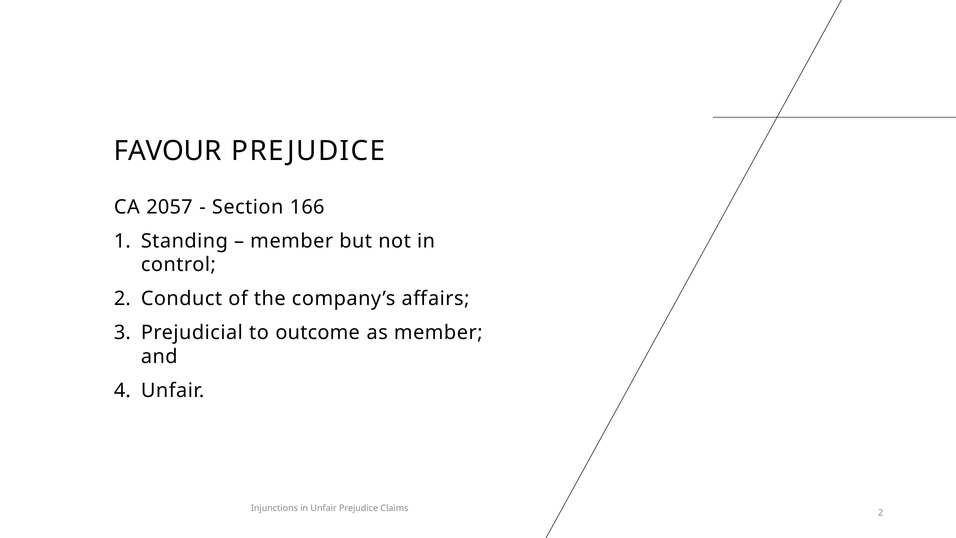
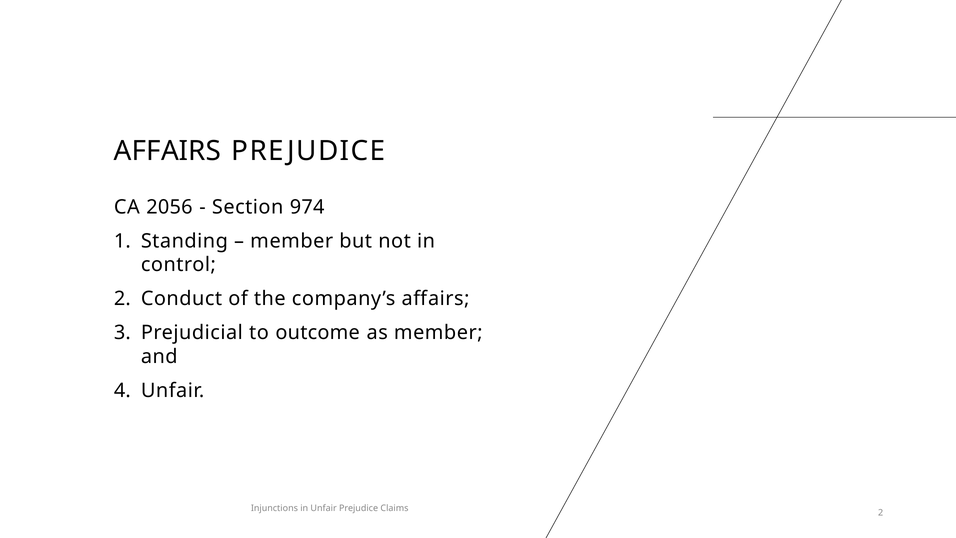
FAVOUR: FAVOUR -> AFFAIRS (168, 151)
2057: 2057 -> 2056 (169, 207)
166: 166 -> 974 (307, 207)
